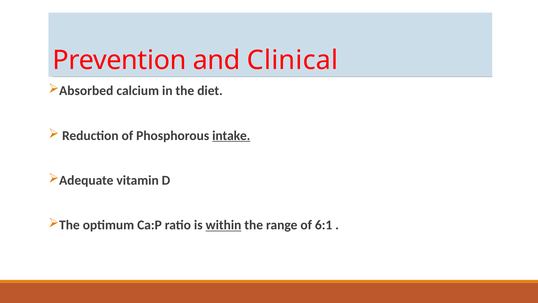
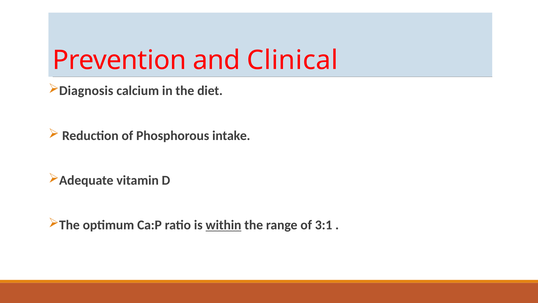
Absorbed: Absorbed -> Diagnosis (86, 91)
intake underline: present -> none (231, 135)
6:1: 6:1 -> 3:1 (324, 225)
